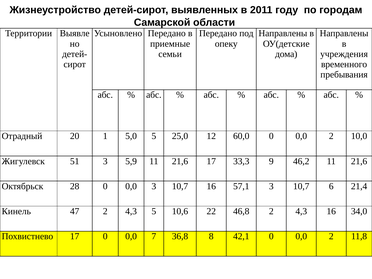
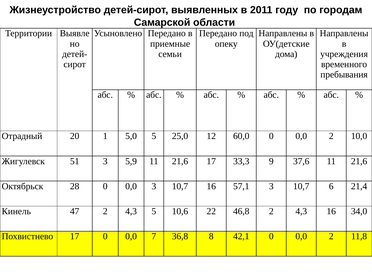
46,2: 46,2 -> 37,6 (301, 161)
